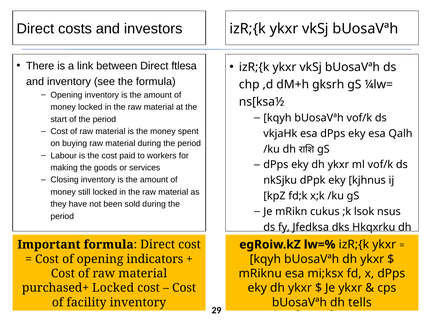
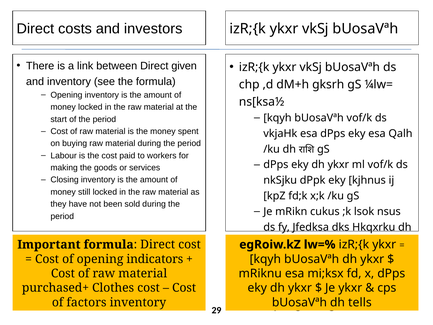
ftlesa: ftlesa -> given (184, 66)
purchased+ Locked: Locked -> Clothes (113, 288)
facility: facility -> factors (86, 302)
